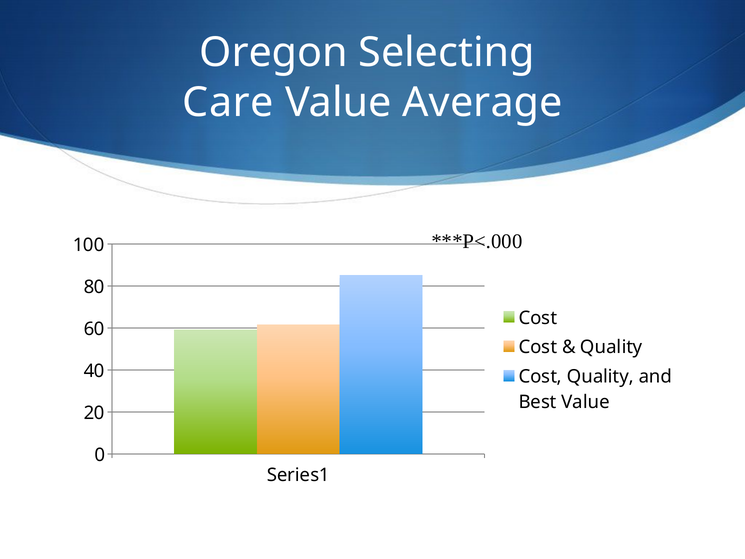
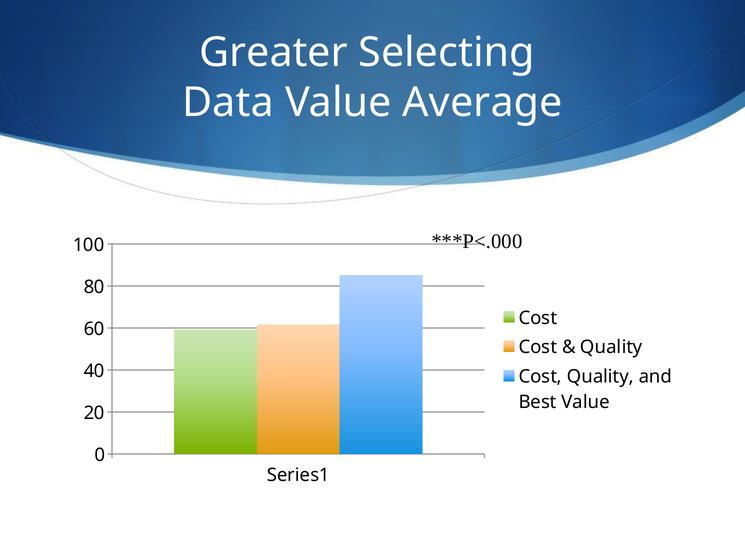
Oregon: Oregon -> Greater (274, 53)
Care: Care -> Data (228, 102)
